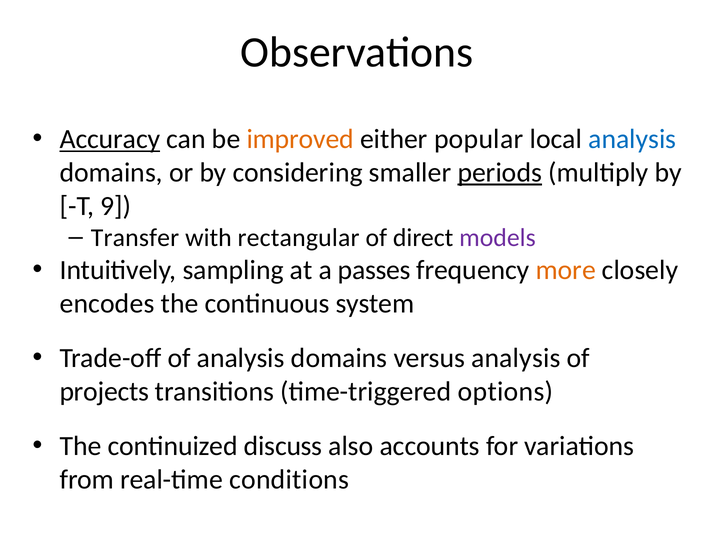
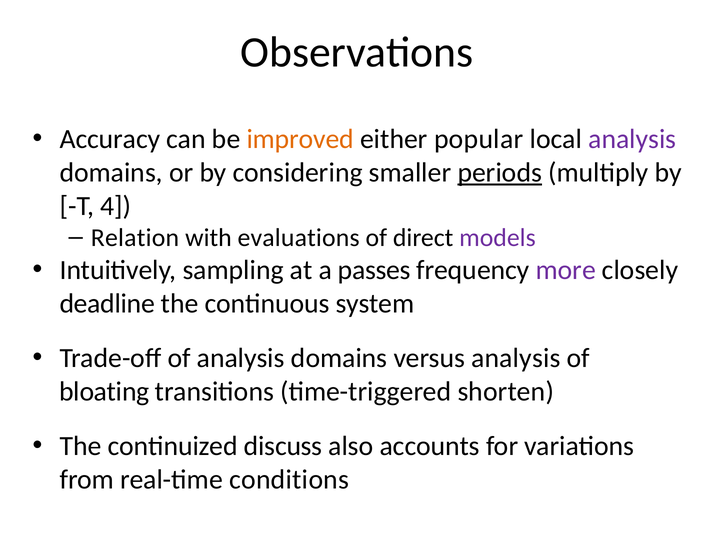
Accuracy underline: present -> none (110, 139)
analysis colour: blue -> purple (632, 139)
9: 9 -> 4 (116, 206)
Transfer: Transfer -> Relation (135, 238)
rectangular: rectangular -> evaluations (299, 238)
more colour: orange -> purple (566, 270)
encodes: encodes -> deadline (107, 304)
projects: projects -> bloating (104, 392)
options: options -> shorten (506, 392)
